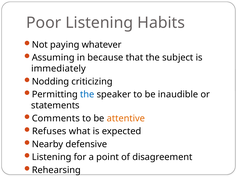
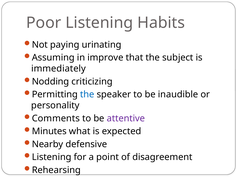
whatever: whatever -> urinating (102, 45)
because: because -> improve (105, 58)
statements: statements -> personality (55, 106)
attentive colour: orange -> purple (126, 119)
Refuses: Refuses -> Minutes (49, 132)
